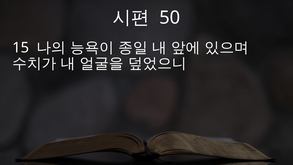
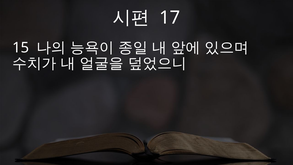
50: 50 -> 17 (170, 18)
